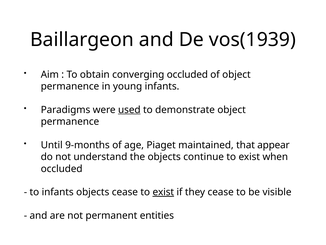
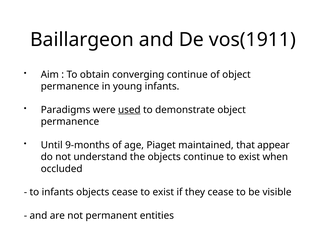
vos(1939: vos(1939 -> vos(1911 (252, 40)
converging occluded: occluded -> continue (187, 74)
exist underline: present -> none (163, 192)
